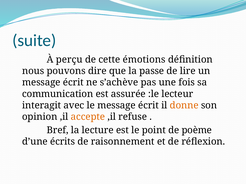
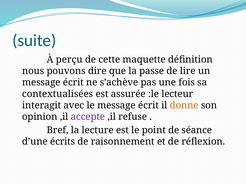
émotions: émotions -> maquette (144, 60)
communication: communication -> contextualisées (58, 94)
accepte colour: orange -> purple (88, 117)
poème: poème -> séance (197, 131)
